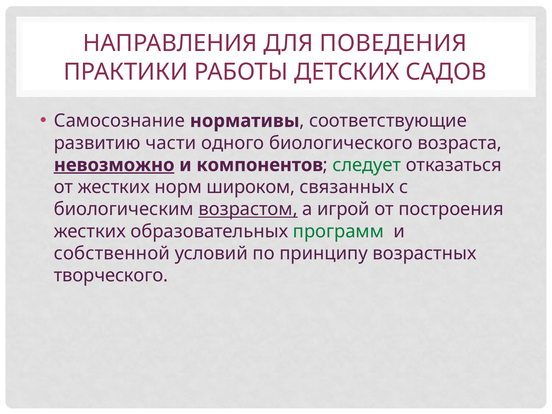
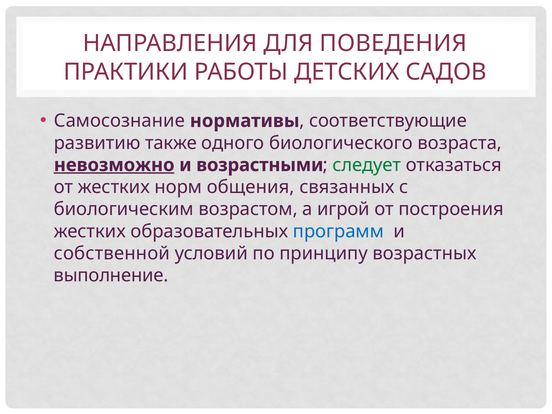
части: части -> также (171, 143)
компонентов: компонентов -> возрастными (260, 165)
широком: широком -> общения (251, 187)
возрастом underline: present -> none (248, 209)
программ colour: green -> blue (338, 231)
творческого: творческого -> выполнение (111, 275)
